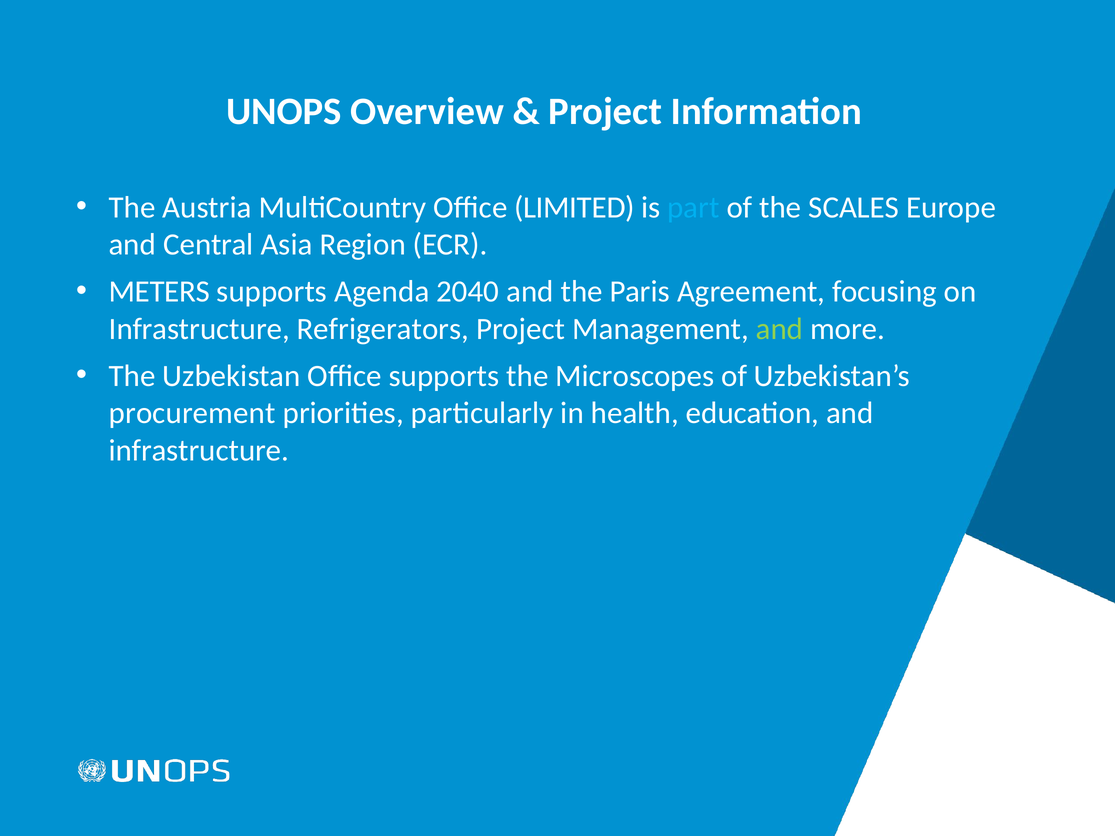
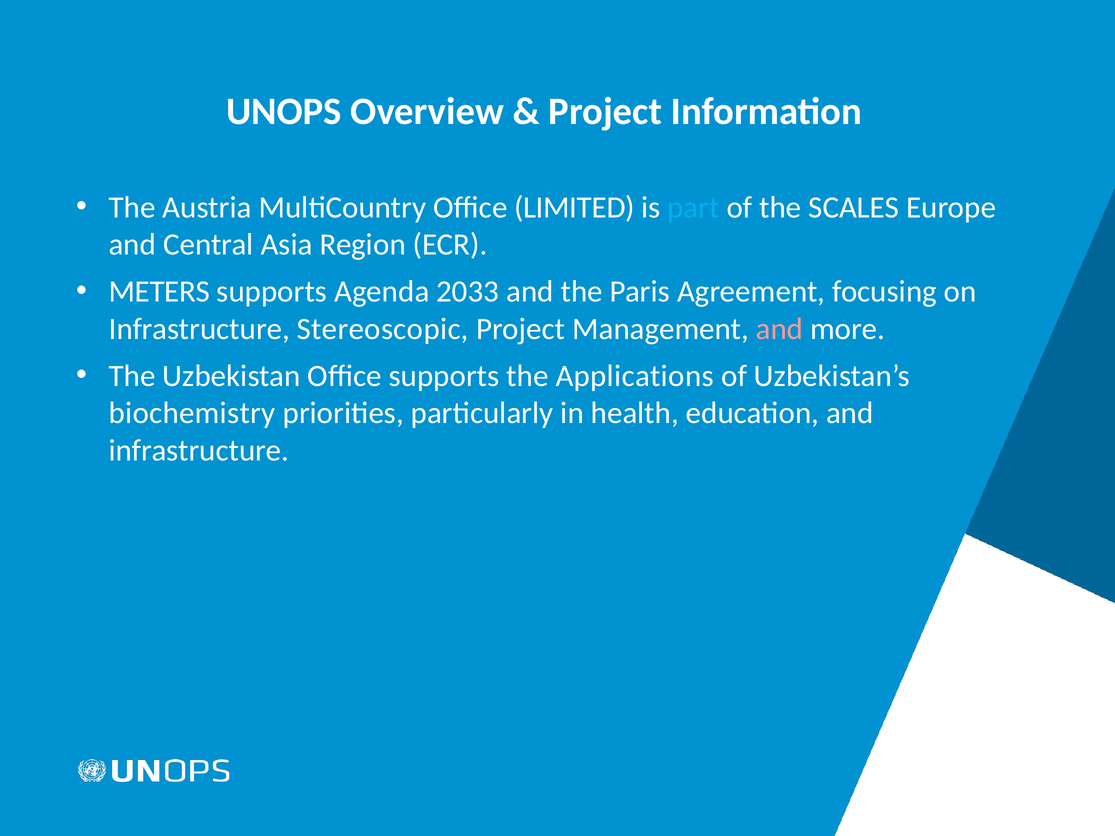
2040: 2040 -> 2033 (468, 292)
Refrigerators: Refrigerators -> Stereoscopic (383, 329)
and colour: light green -> pink (780, 329)
Microscopes: Microscopes -> Applications (635, 376)
procurement: procurement -> biochemistry (192, 413)
